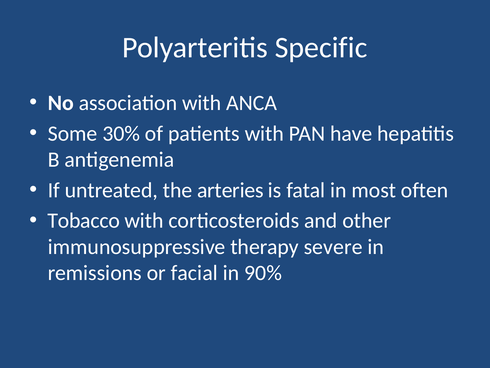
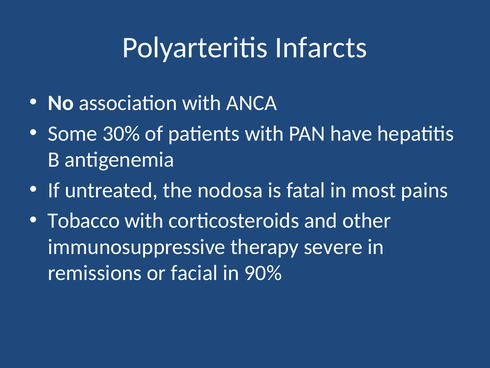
Specific: Specific -> Infarcts (321, 47)
arteries: arteries -> nodosa (230, 190)
often: often -> pains (425, 190)
